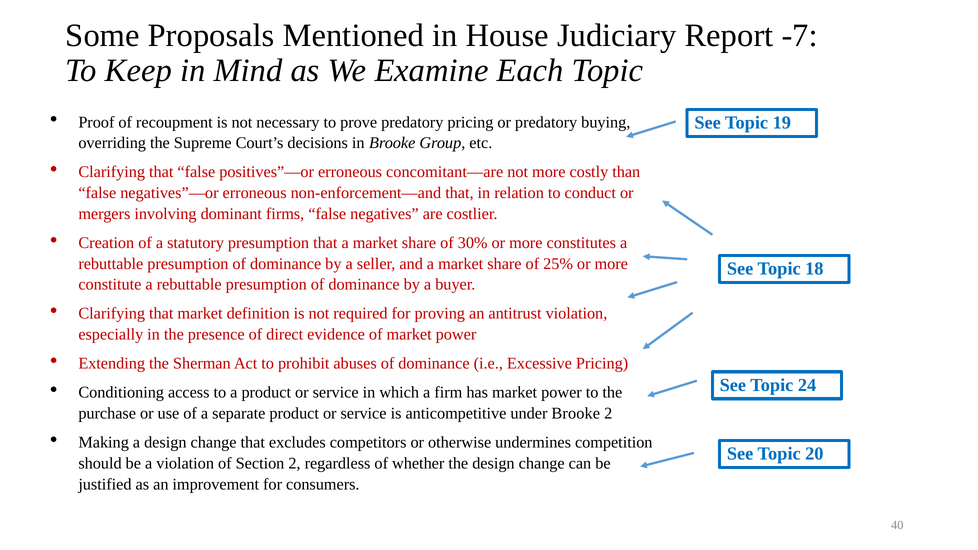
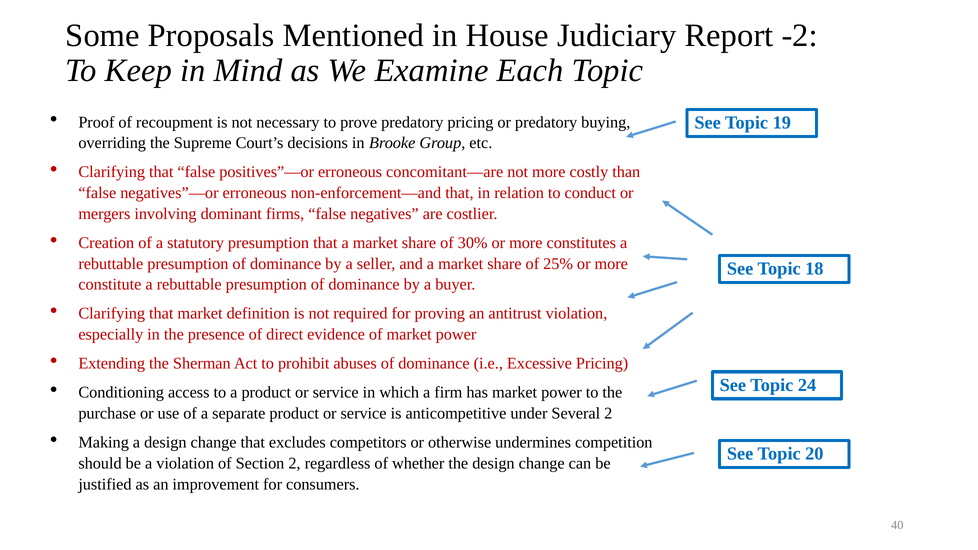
-7: -7 -> -2 (800, 35)
under Brooke: Brooke -> Several (576, 413)
